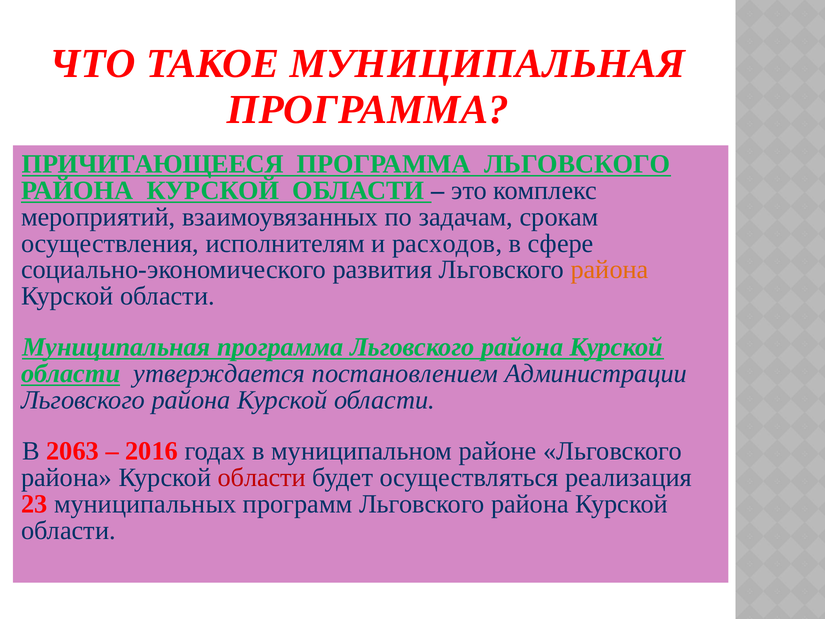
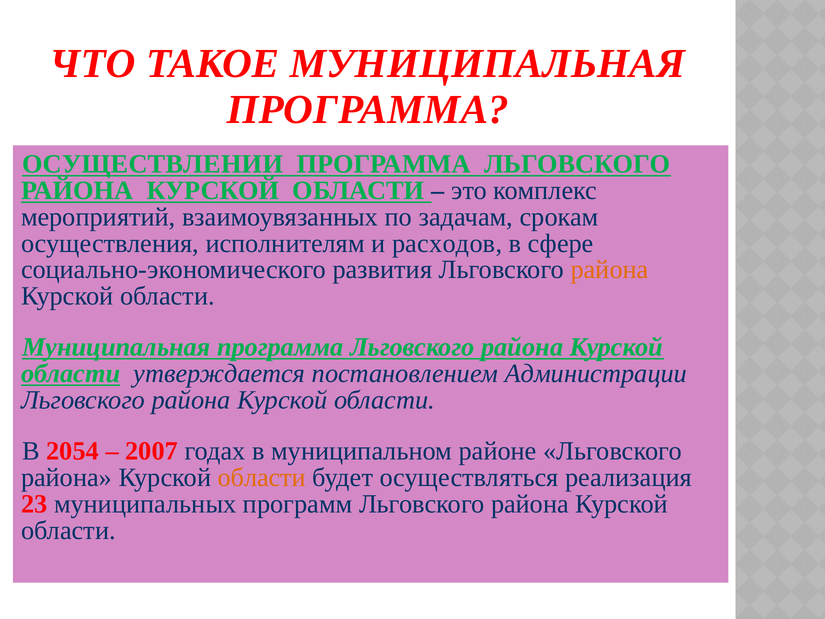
ПРИЧИТАЮЩЕЕСЯ: ПРИЧИТАЮЩЕЕСЯ -> ОСУЩЕСТВЛЕНИИ (153, 164)
2063: 2063 -> 2054 (73, 451)
2016: 2016 -> 2007 (152, 451)
области colour: red -> orange (262, 477)
